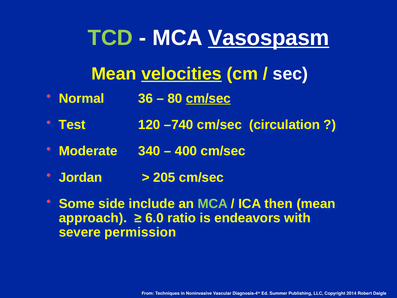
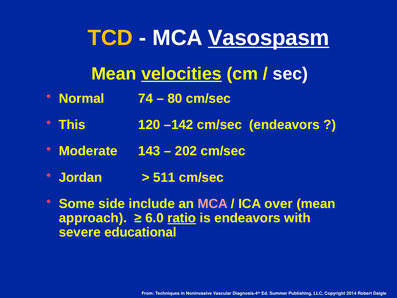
TCD colour: light green -> yellow (110, 38)
36: 36 -> 74 (146, 98)
cm/sec underline: present -> none (208, 98)
Test: Test -> This (72, 125)
–740: –740 -> –142 (179, 125)
cm/sec circulation: circulation -> endeavors (285, 125)
340: 340 -> 143 (149, 151)
400: 400 -> 202 (186, 151)
205: 205 -> 511 (164, 177)
MCA colour: light green -> pink (213, 204)
then: then -> over (279, 204)
ratio underline: none -> present (182, 218)
permission: permission -> educational (140, 232)
